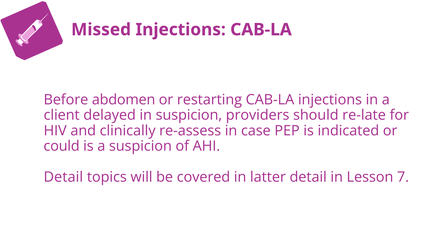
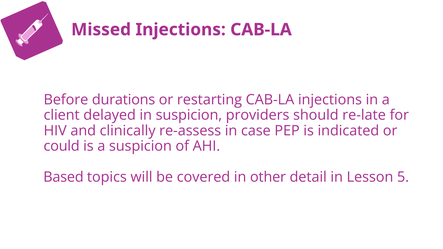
abdomen: abdomen -> durations (124, 100)
Detail: Detail -> Based (63, 177)
latter: latter -> other (268, 177)
7: 7 -> 5 (403, 177)
